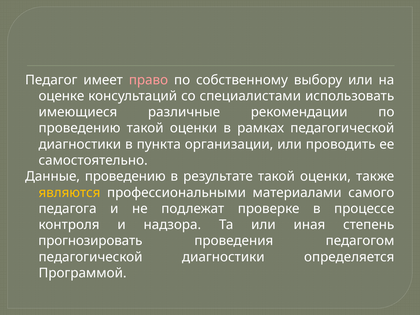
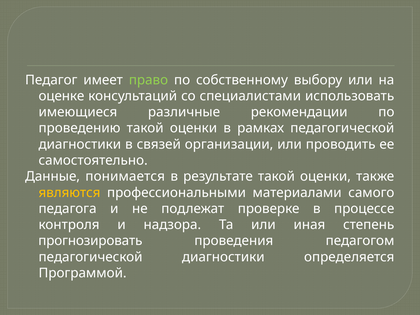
право colour: pink -> light green (148, 80)
пункта: пункта -> связей (159, 144)
Данные проведению: проведению -> понимается (125, 176)
